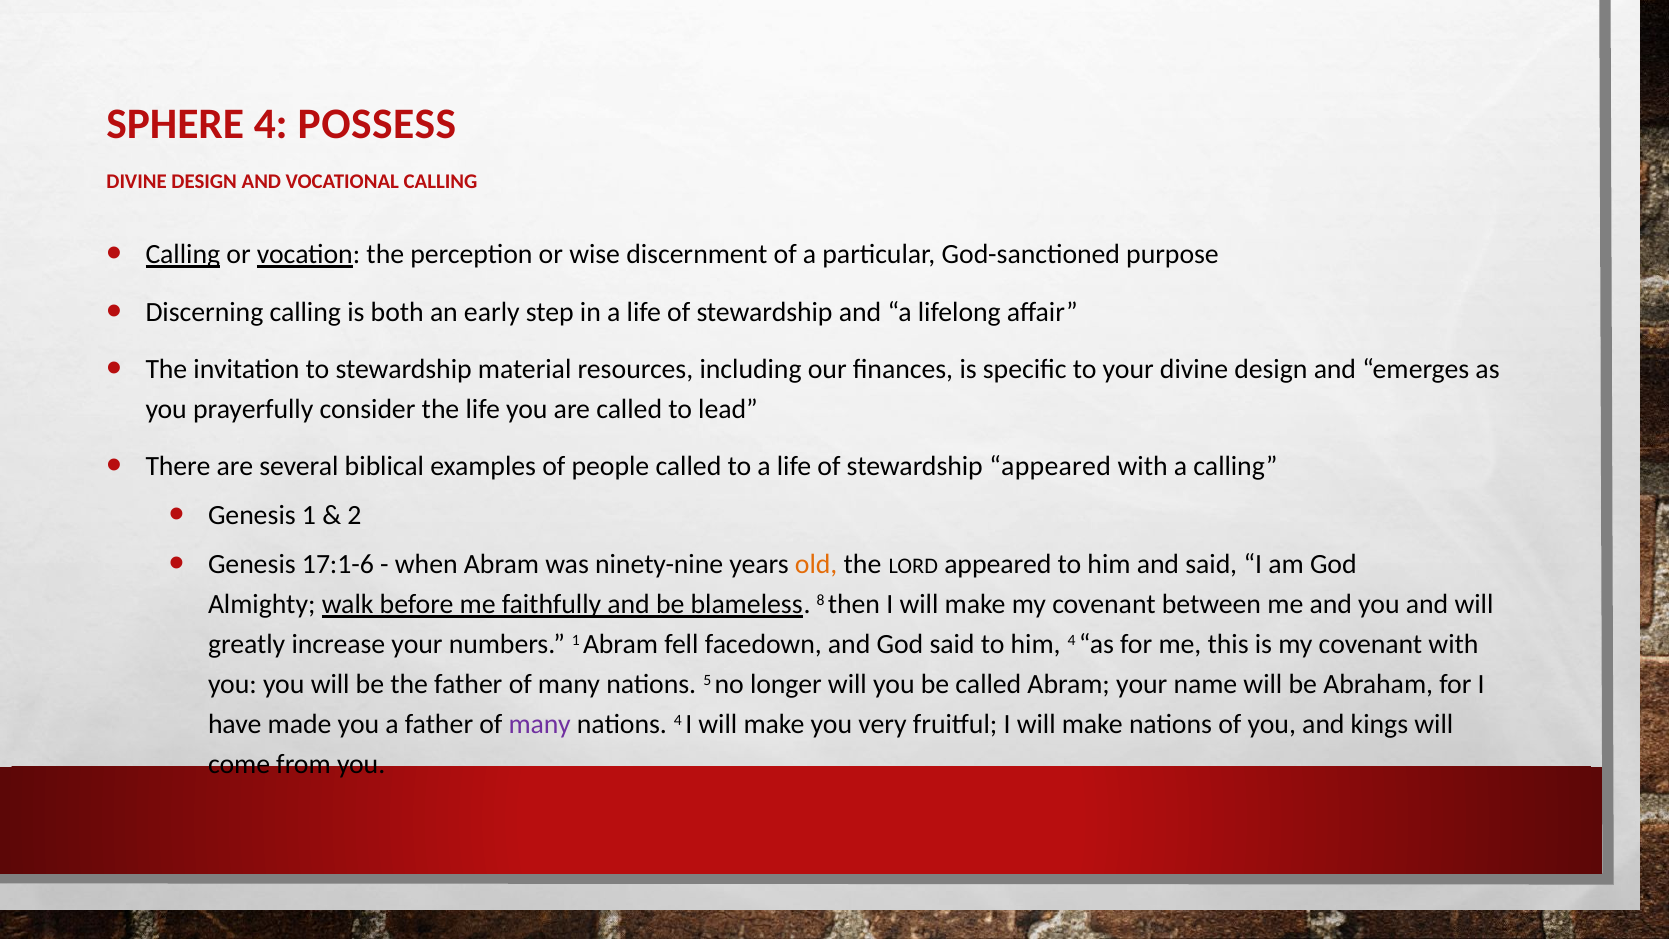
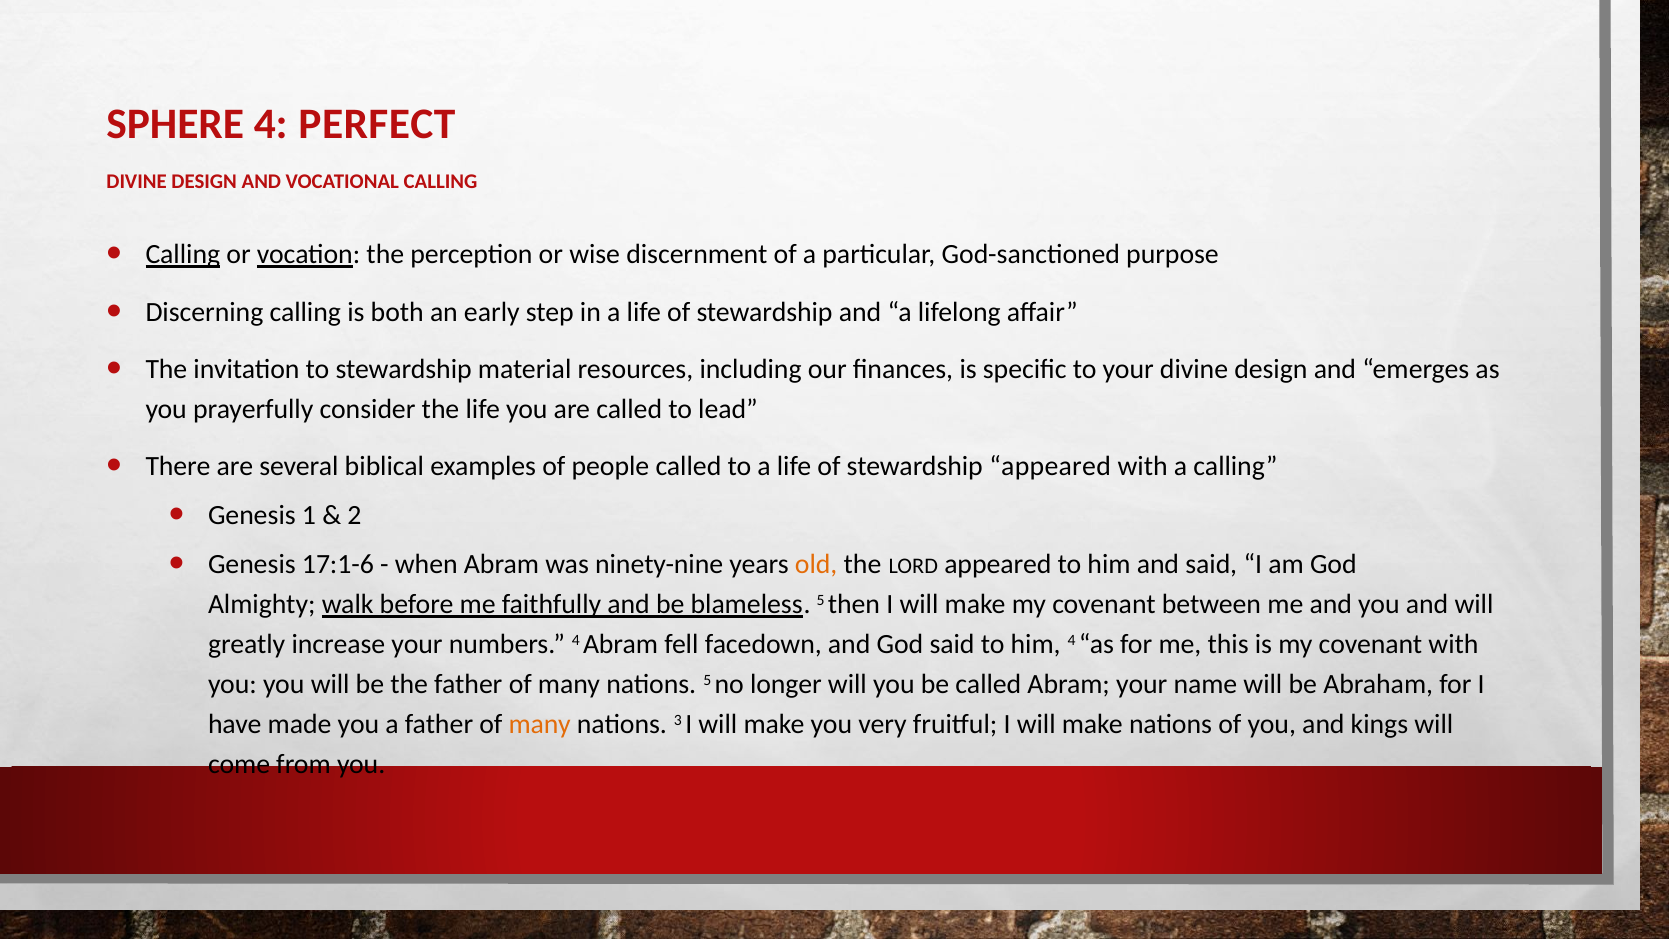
POSSESS: POSSESS -> PERFECT (377, 124)
blameless 8: 8 -> 5 (821, 600)
numbers 1: 1 -> 4 (576, 640)
many colour: purple -> orange (540, 724)
nations 4: 4 -> 3 (678, 720)
